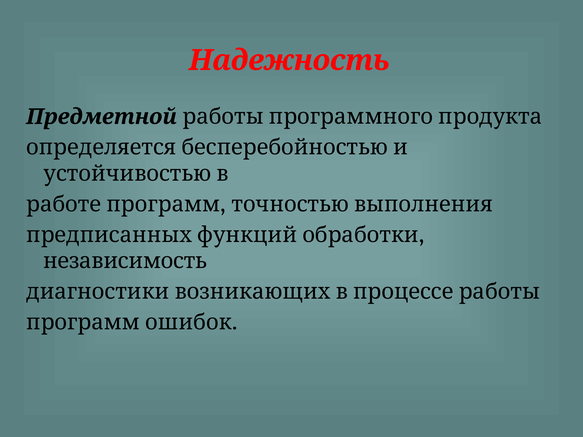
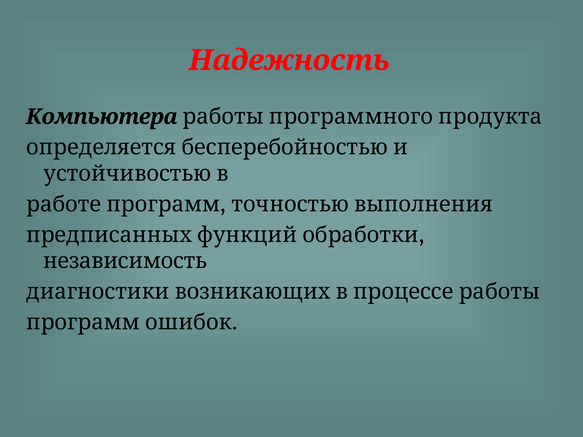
Предметной: Предметной -> Компьютера (102, 117)
